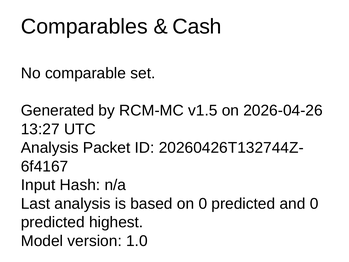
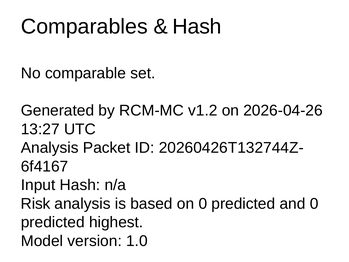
Cash: Cash -> Hash (197, 26)
v1.5: v1.5 -> v1.2 (203, 110)
Last: Last -> Risk (36, 204)
